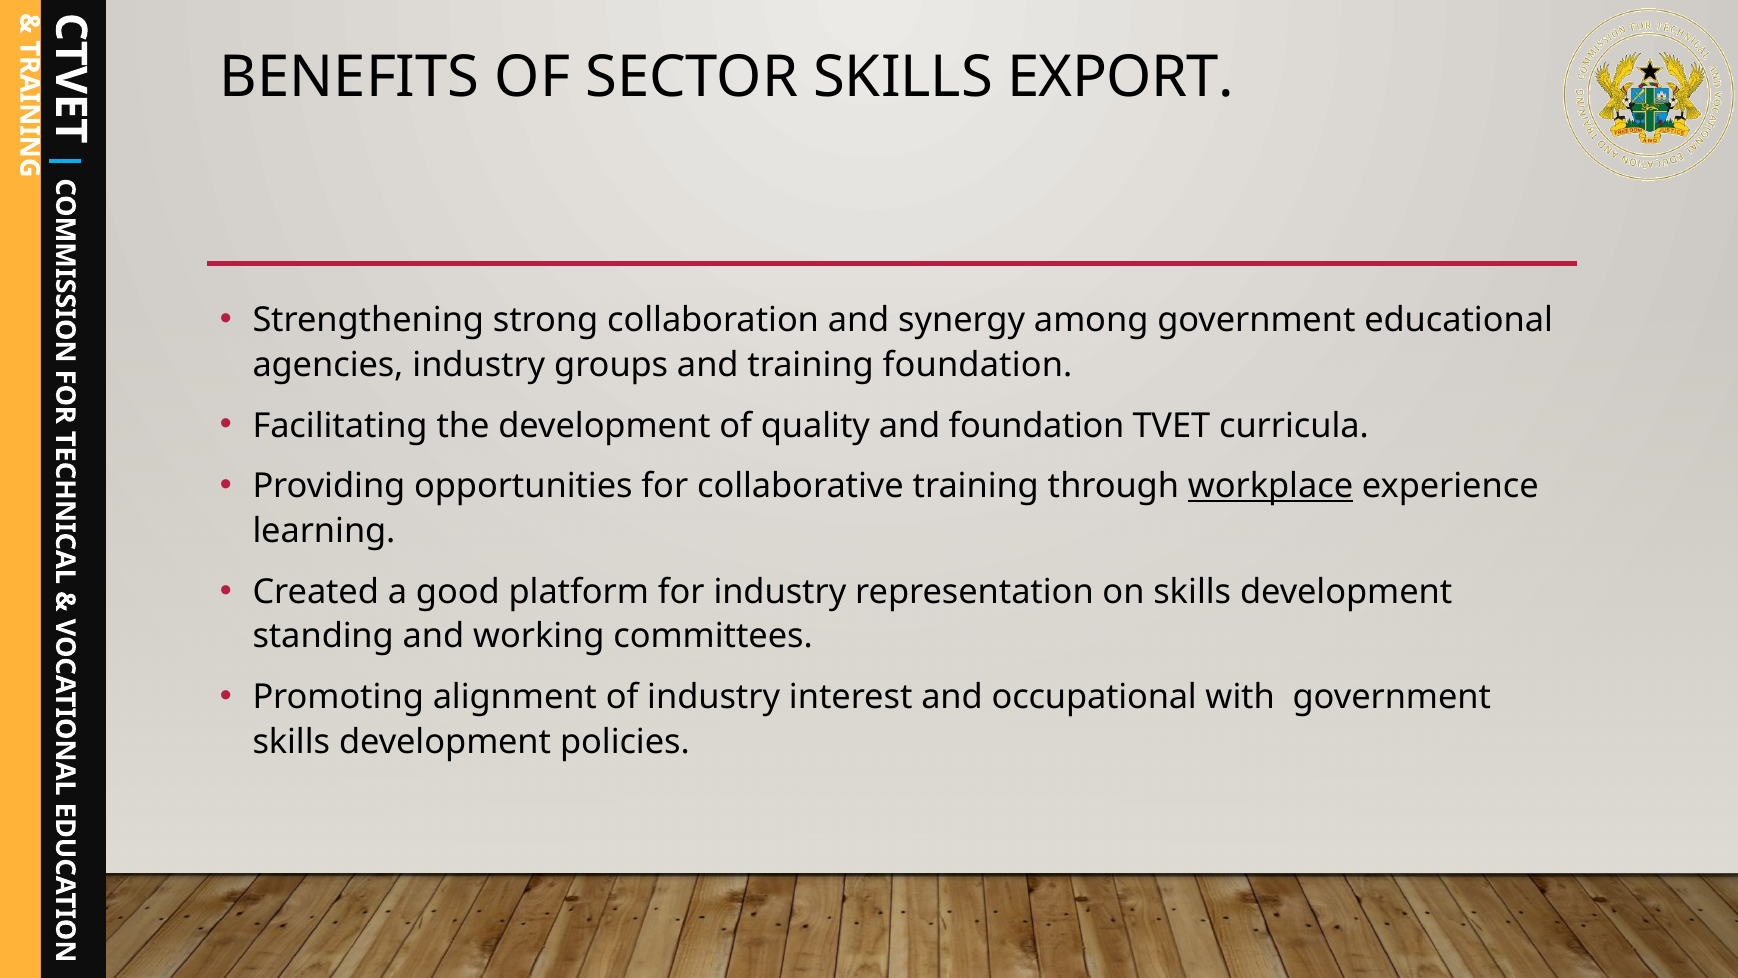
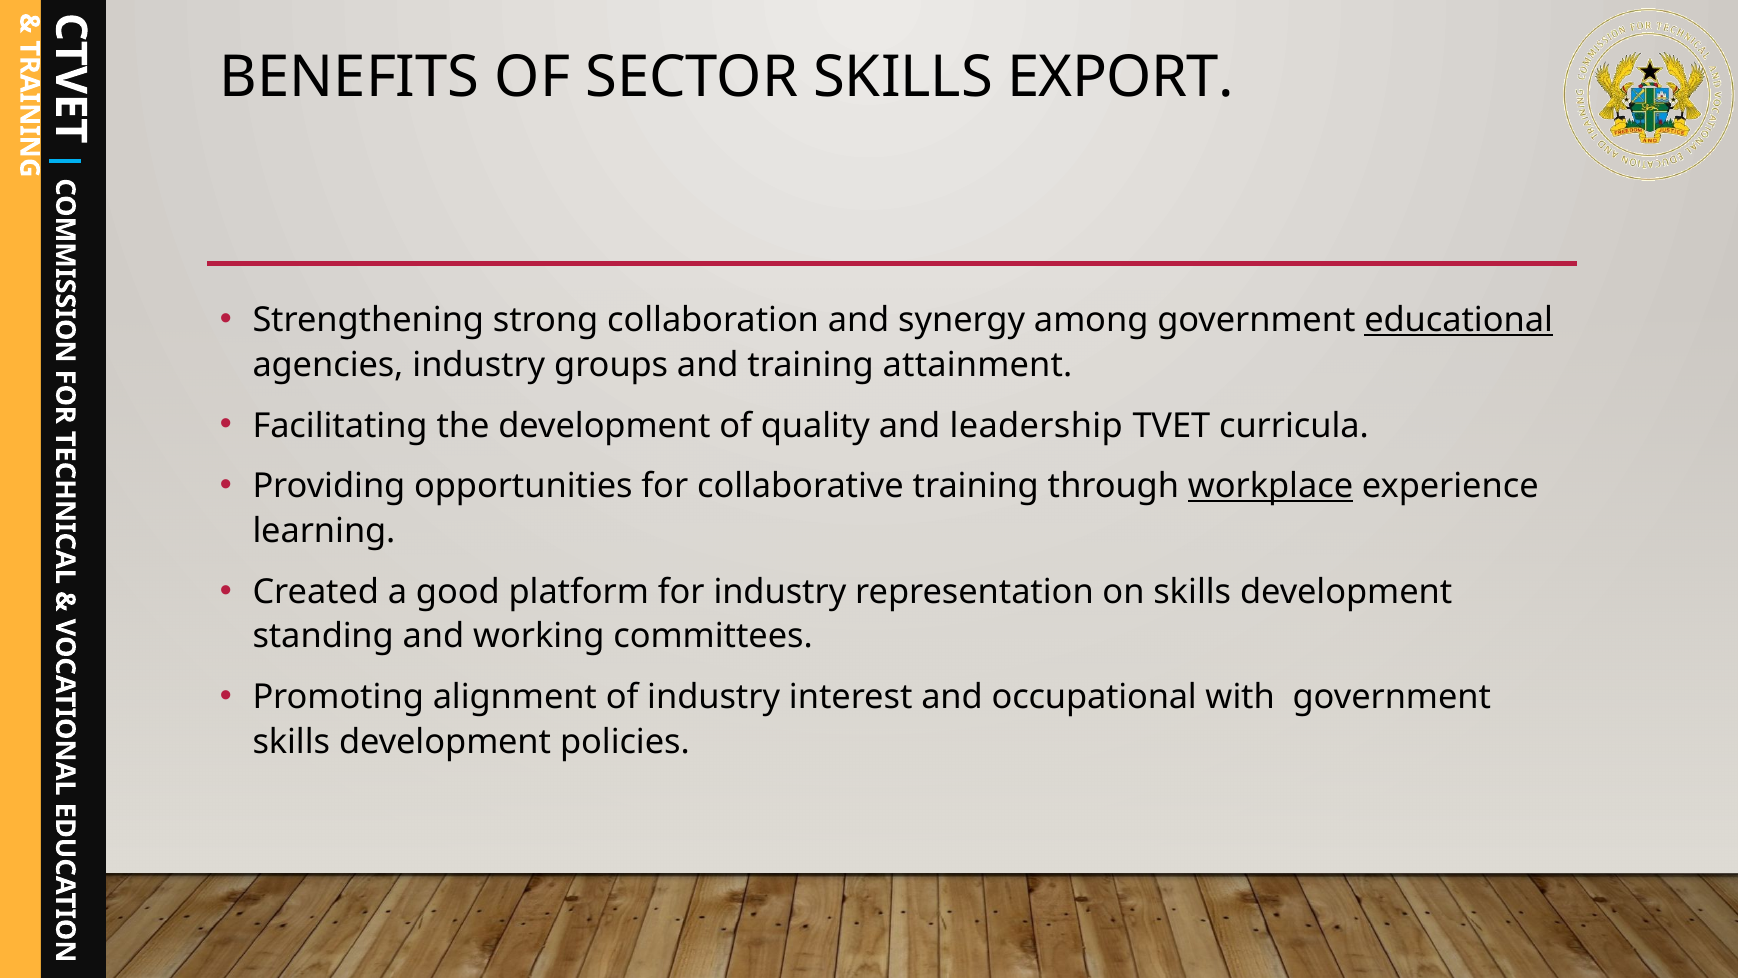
educational underline: none -> present (1459, 320)
training foundation: foundation -> attainment (978, 365)
and foundation: foundation -> leadership (1036, 426)
